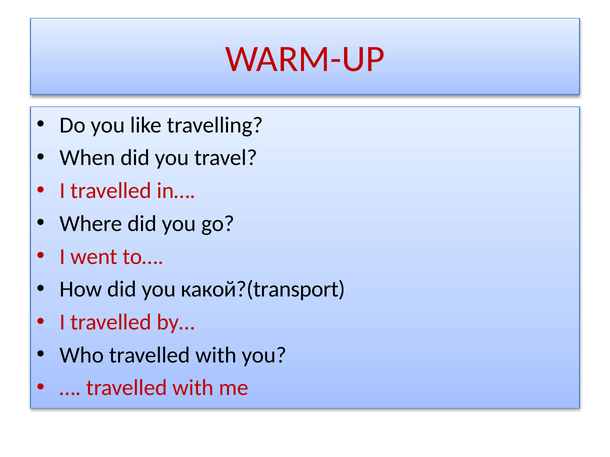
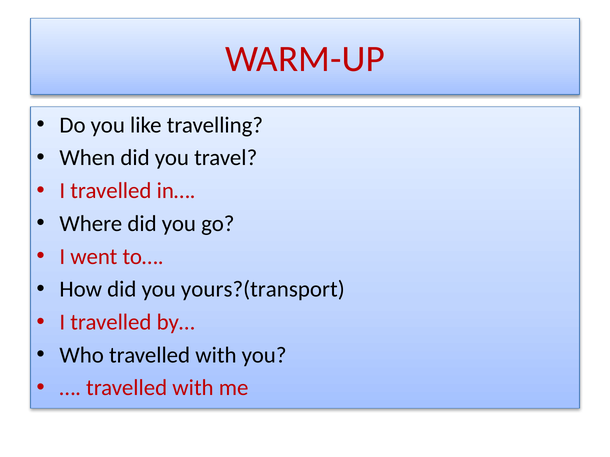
какой?(transport: какой?(transport -> yours?(transport (263, 290)
